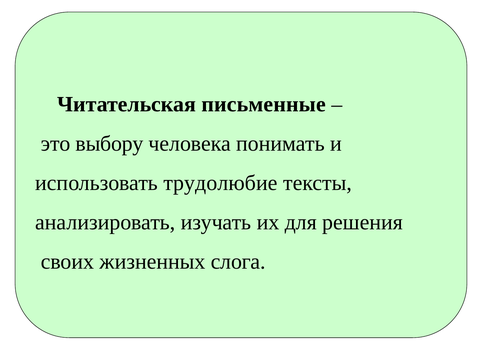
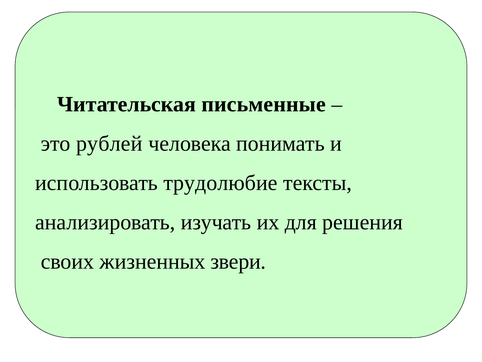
выбору: выбору -> рублей (109, 143)
слога: слога -> звери (238, 261)
